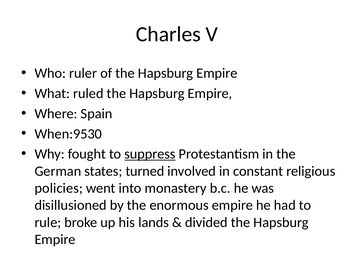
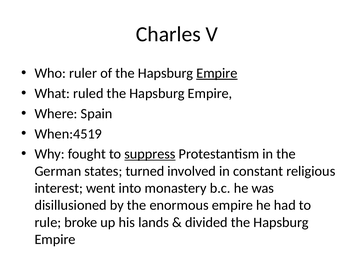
Empire underline: none -> present (217, 73)
When:9530: When:9530 -> When:4519 (68, 134)
policies: policies -> interest (59, 189)
